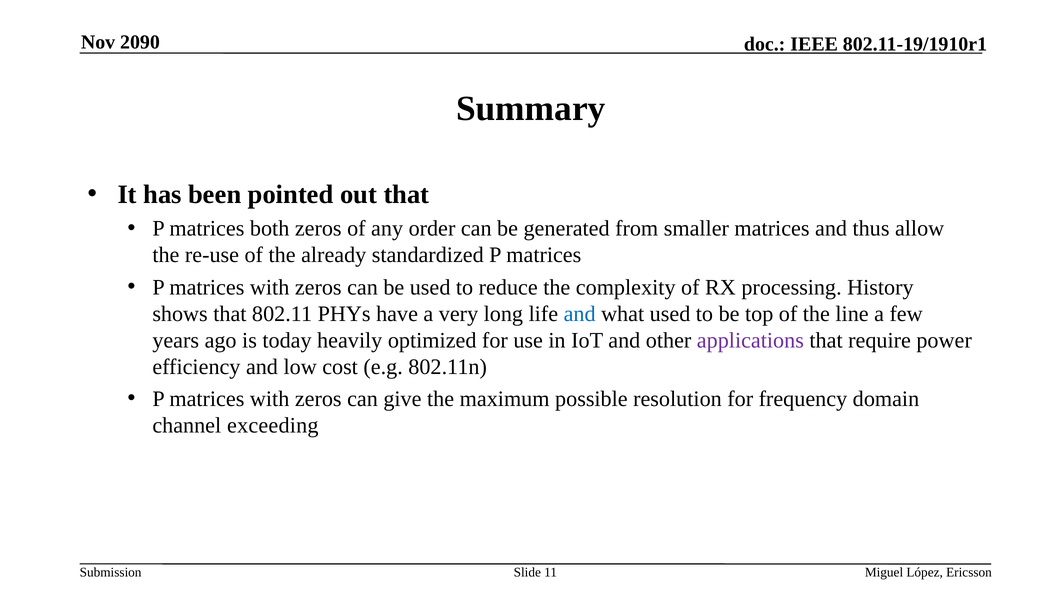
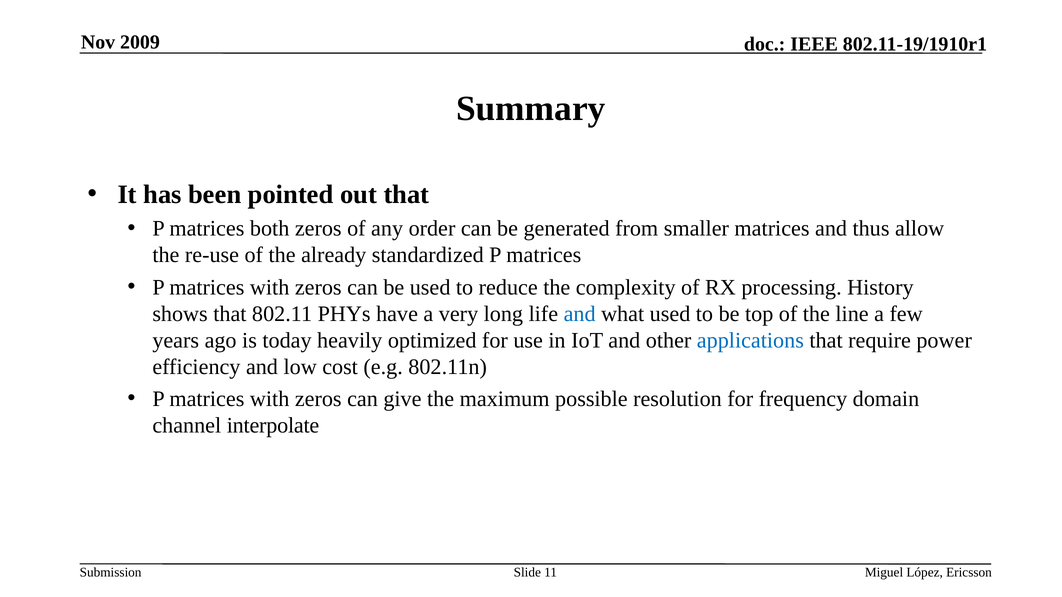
2090: 2090 -> 2009 (140, 42)
applications colour: purple -> blue (750, 341)
exceeding: exceeding -> interpolate (273, 426)
